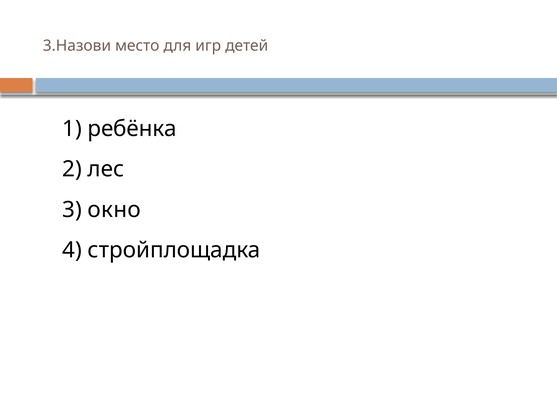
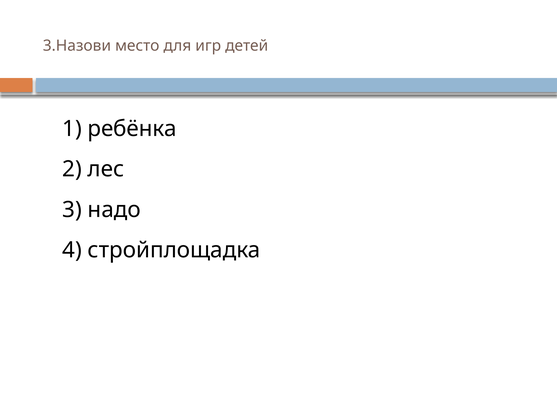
окно: окно -> надо (114, 209)
